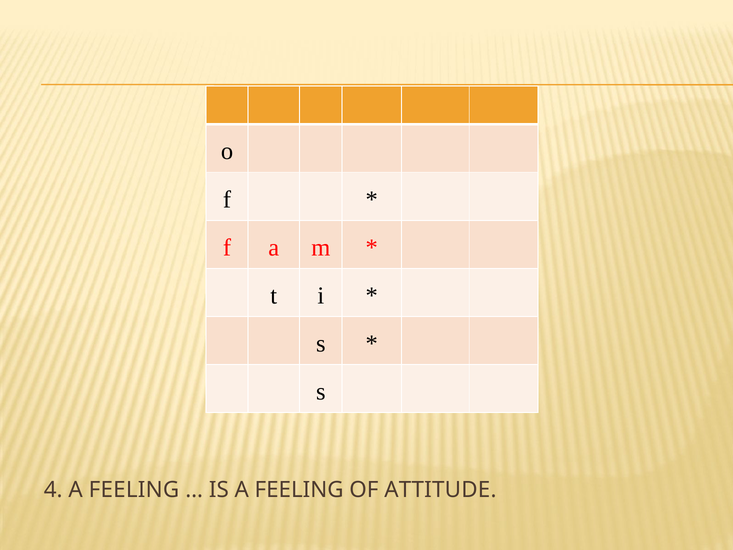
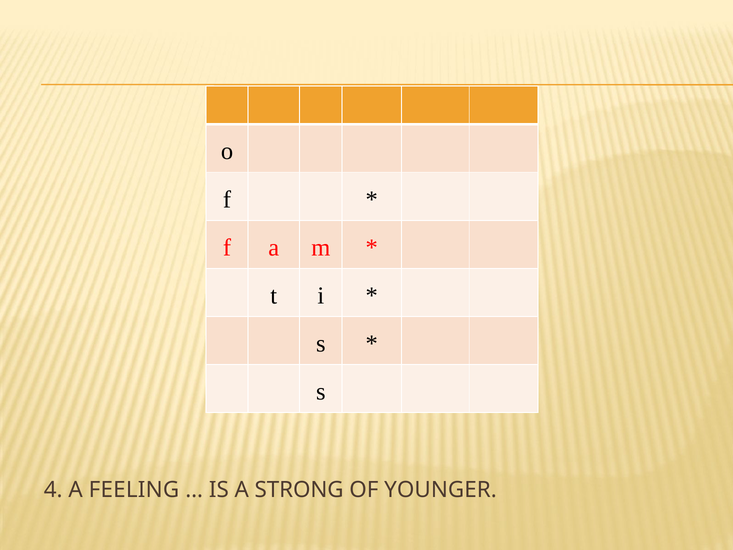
IS A FEELING: FEELING -> STRONG (299, 490)
ATTITUDE: ATTITUDE -> YOUNGER (441, 490)
